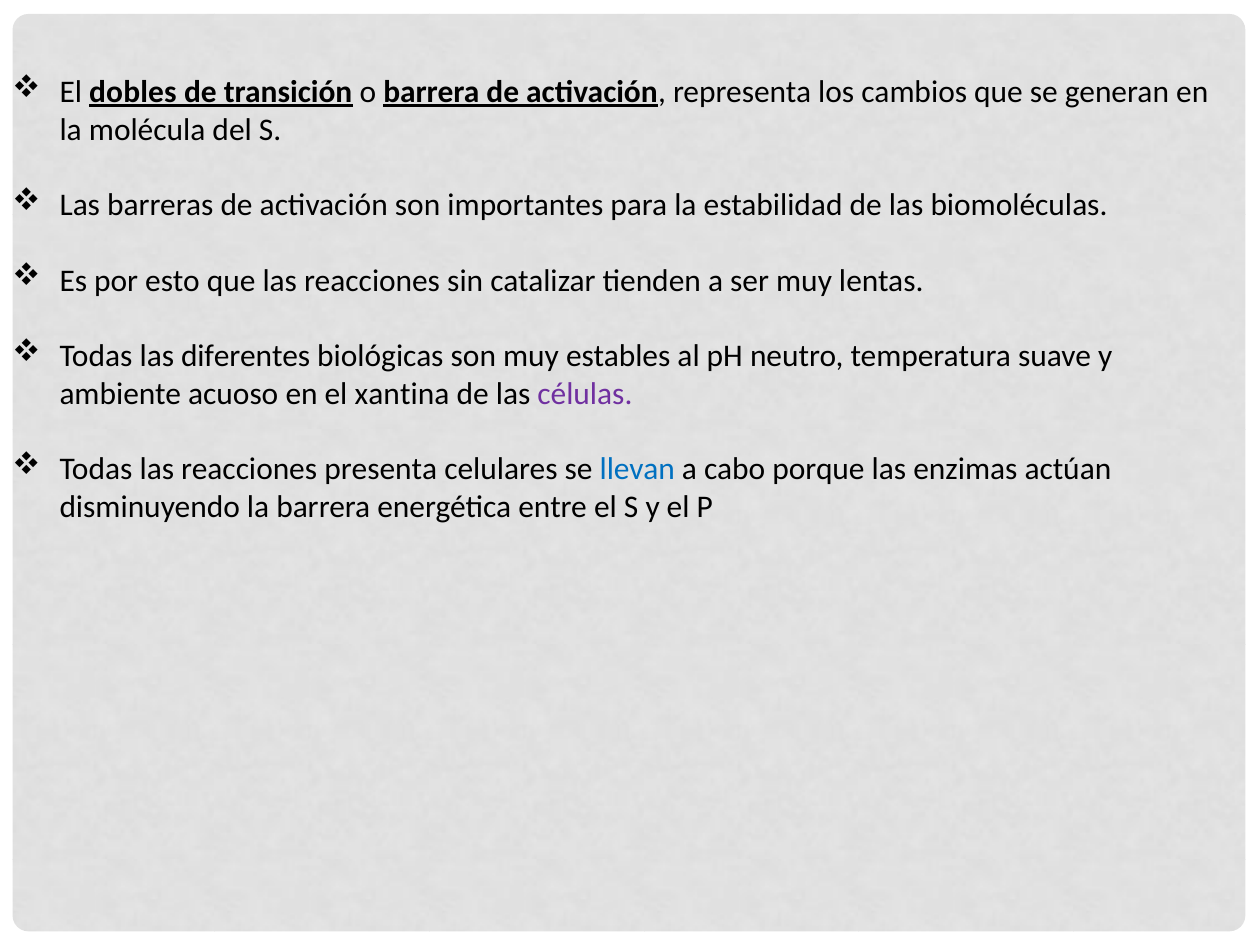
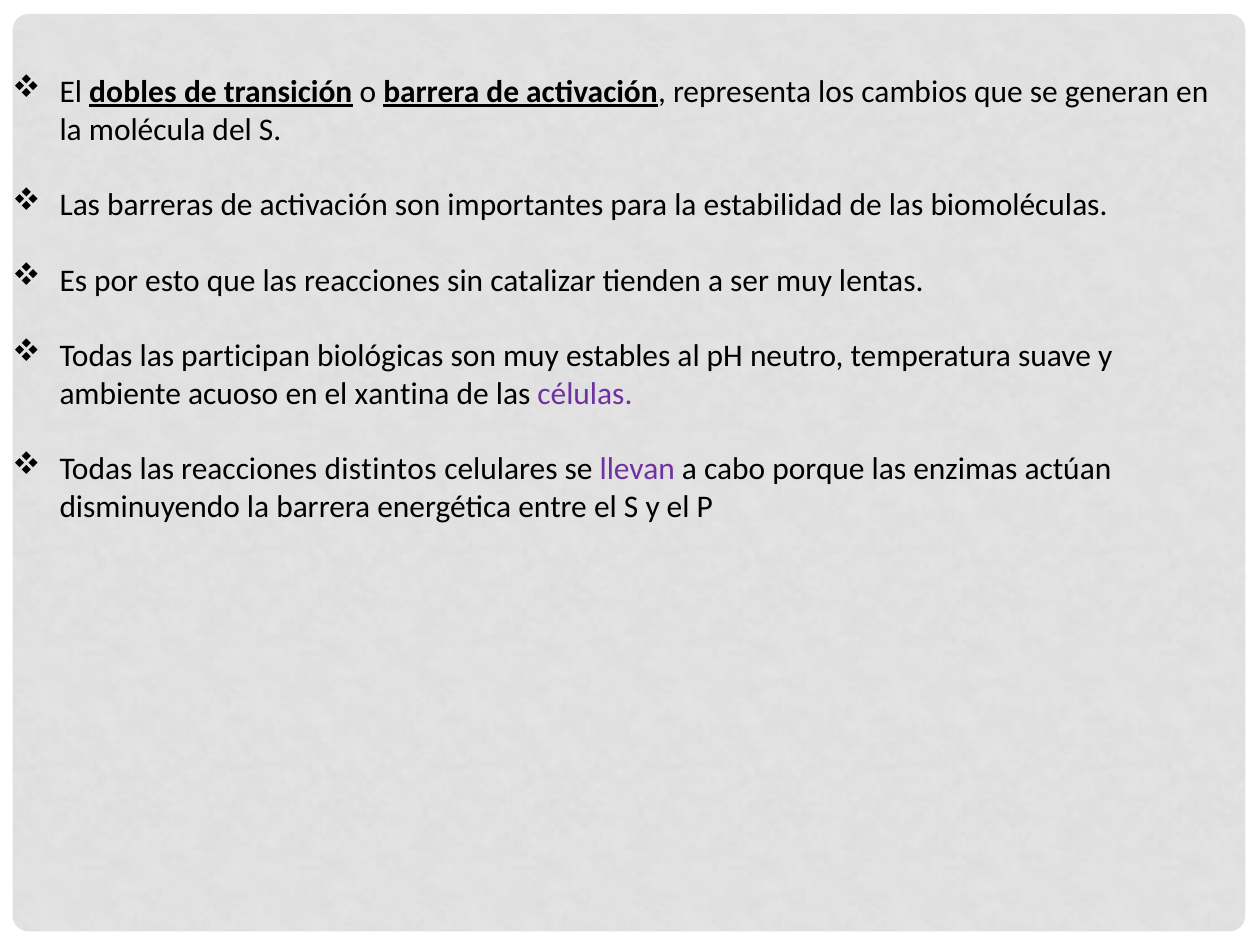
diferentes: diferentes -> participan (246, 356)
presenta: presenta -> distintos (381, 469)
llevan colour: blue -> purple (637, 469)
